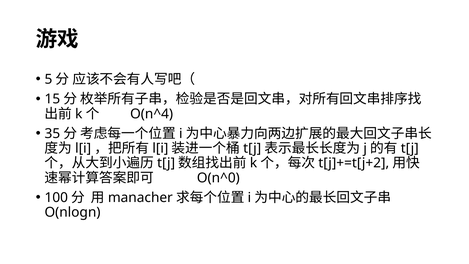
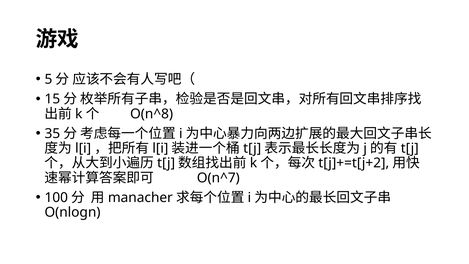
O(n^4: O(n^4 -> O(n^8 (152, 114)
O(n^0: O(n^0 -> O(n^7 (218, 178)
